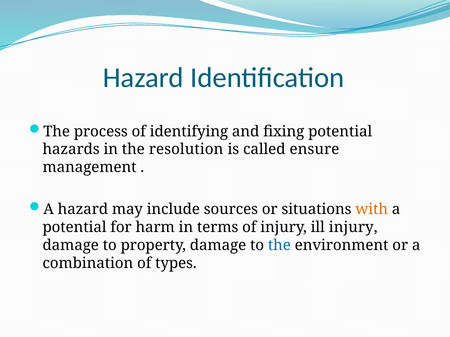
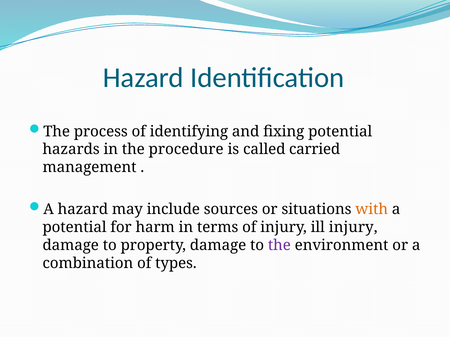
resolution: resolution -> procedure (186, 150)
ensure: ensure -> carried (315, 150)
the colour: blue -> purple (279, 246)
